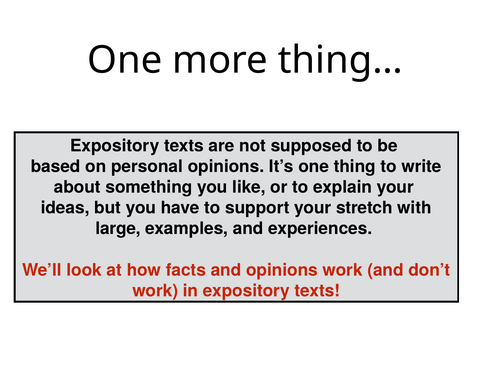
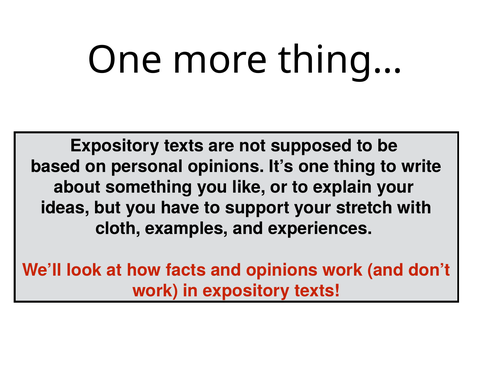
large: large -> cloth (118, 228)
